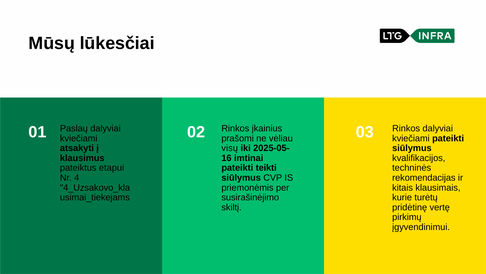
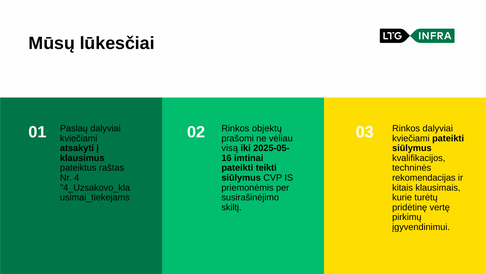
įkainius: įkainius -> objektų (267, 128)
visų: visų -> visą (230, 148)
etapui: etapui -> raštas (112, 168)
